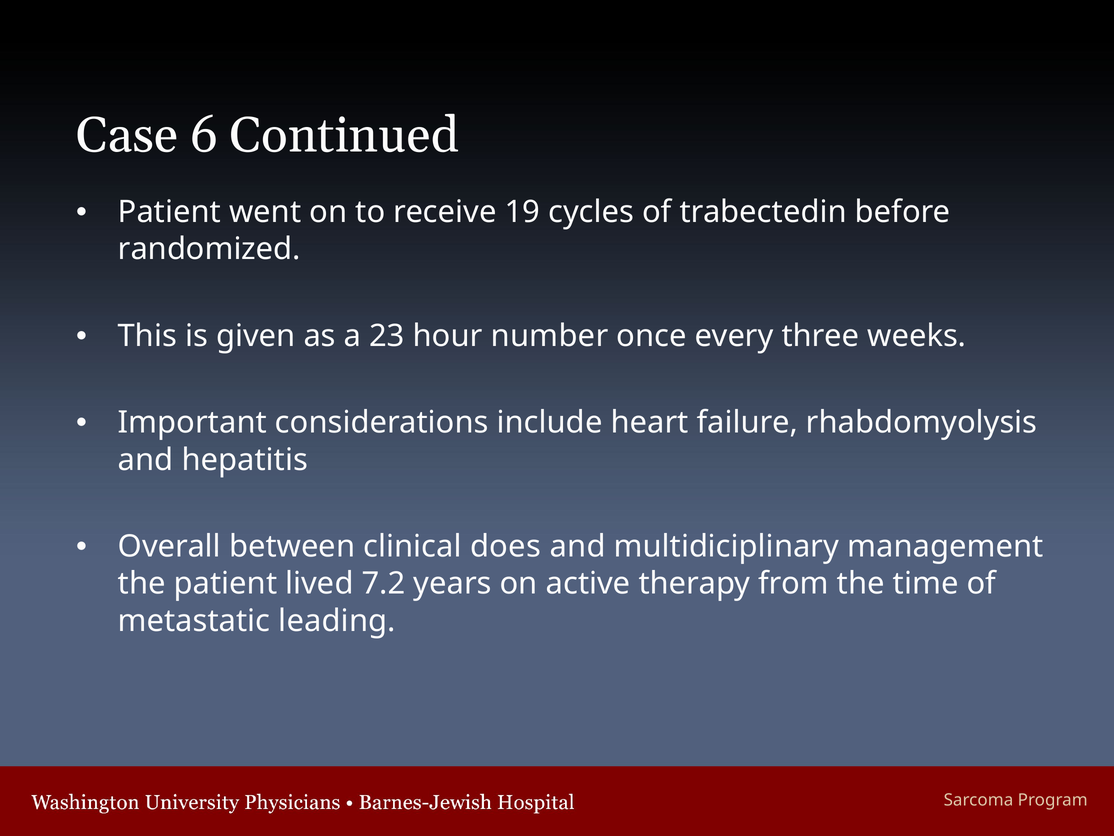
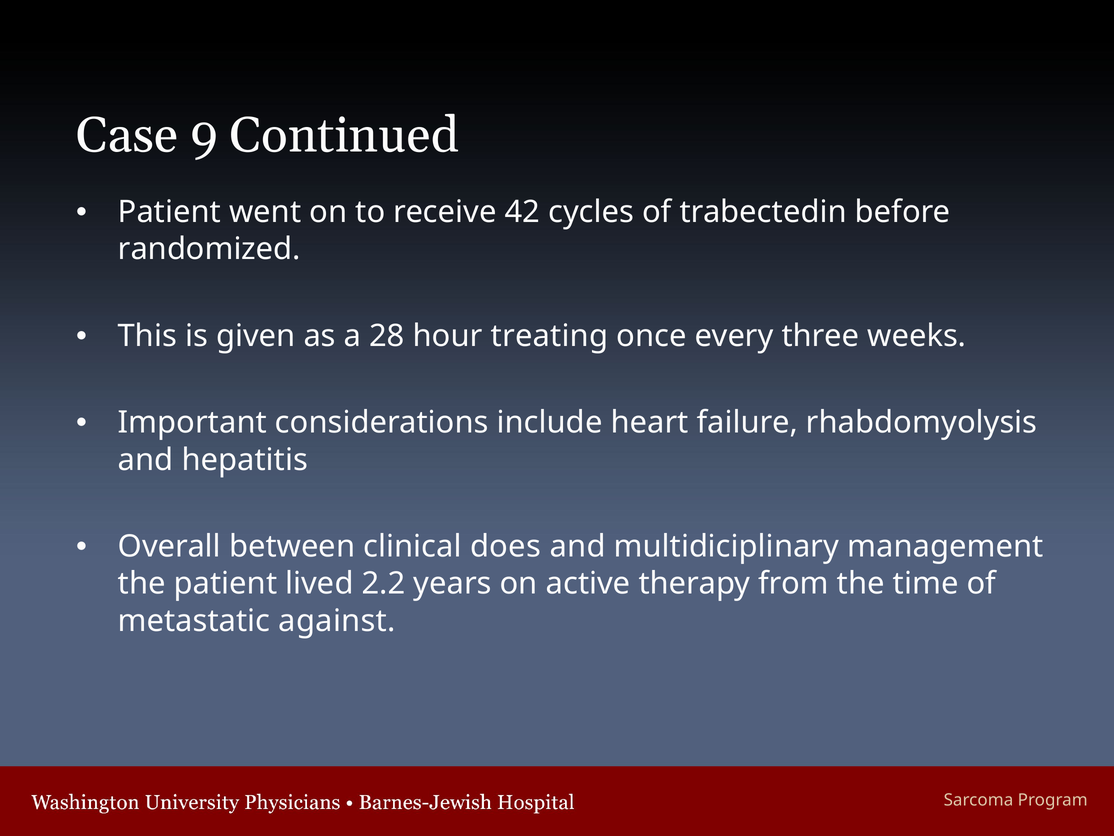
6: 6 -> 9 (204, 135)
19: 19 -> 42 (522, 212)
23: 23 -> 28 (387, 336)
number: number -> treating (550, 336)
7.2: 7.2 -> 2.2 (384, 583)
leading: leading -> against (337, 621)
